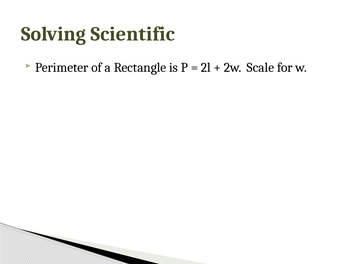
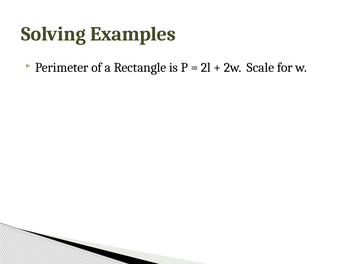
Scientific: Scientific -> Examples (133, 34)
